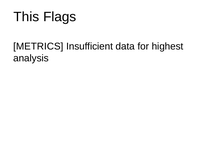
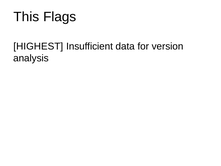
METRICS: METRICS -> HIGHEST (38, 46)
highest: highest -> version (168, 46)
